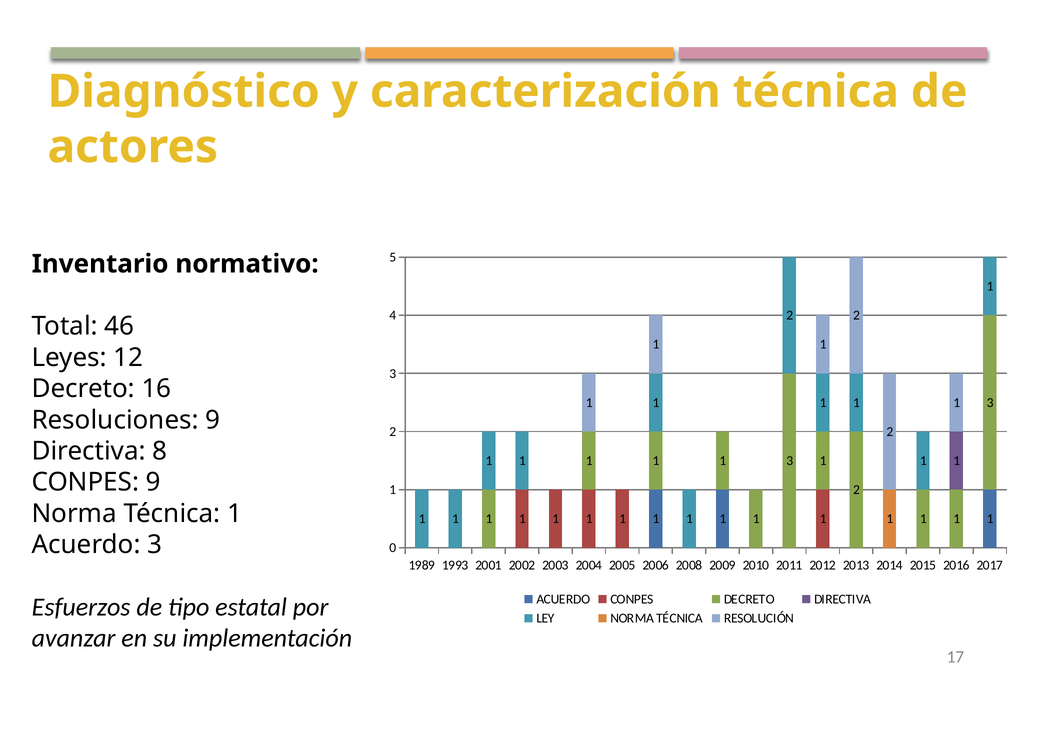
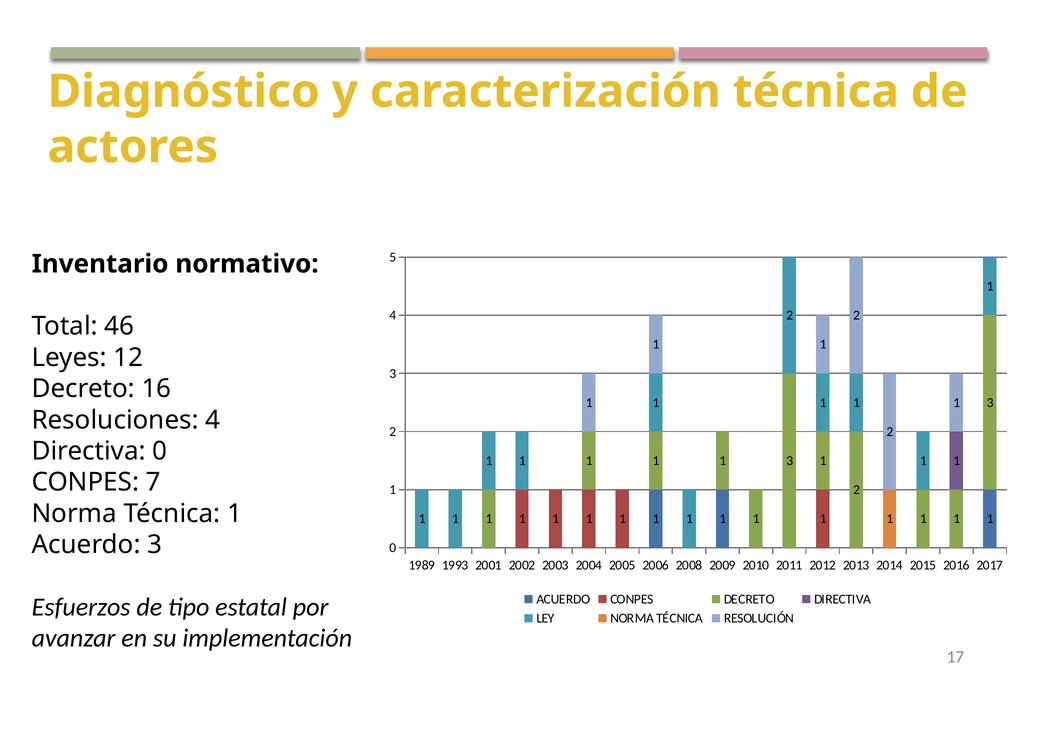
Resoluciones 9: 9 -> 4 (213, 420)
Directiva 8: 8 -> 0 (160, 451)
CONPES 9: 9 -> 7 (153, 482)
